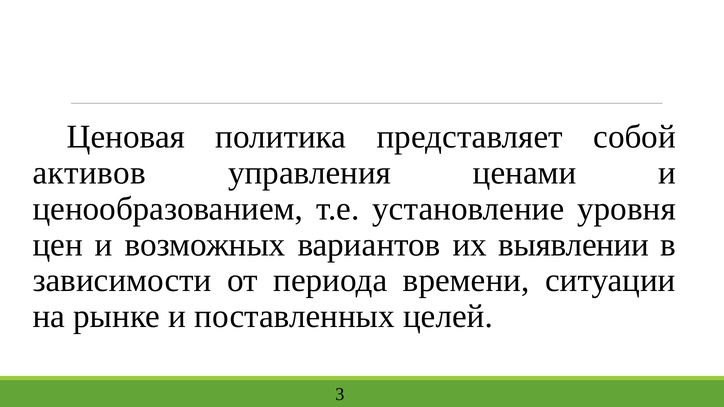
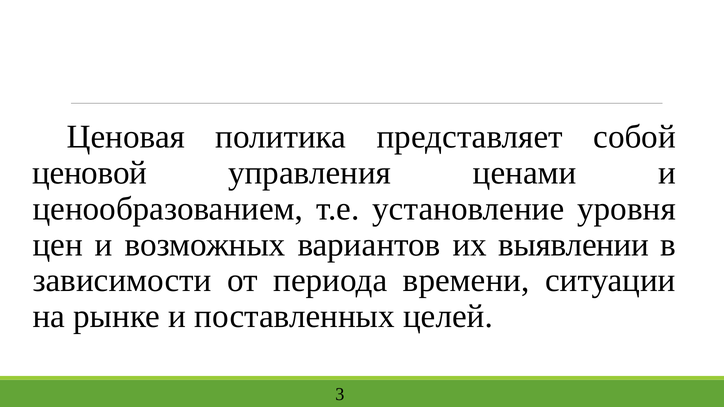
активов: активов -> ценовой (90, 173)
